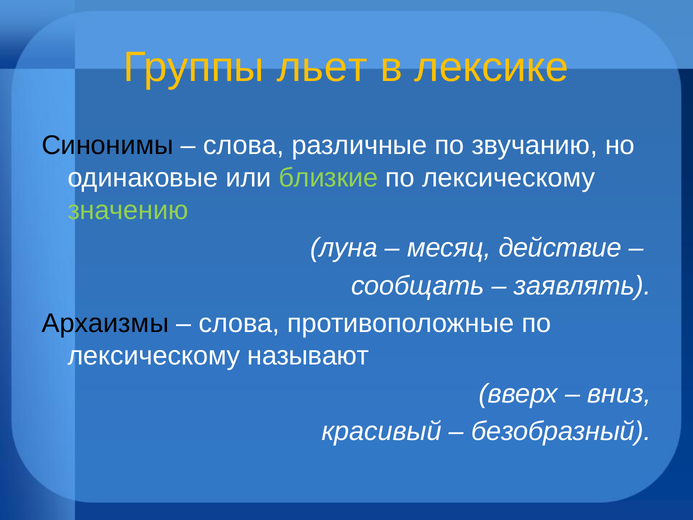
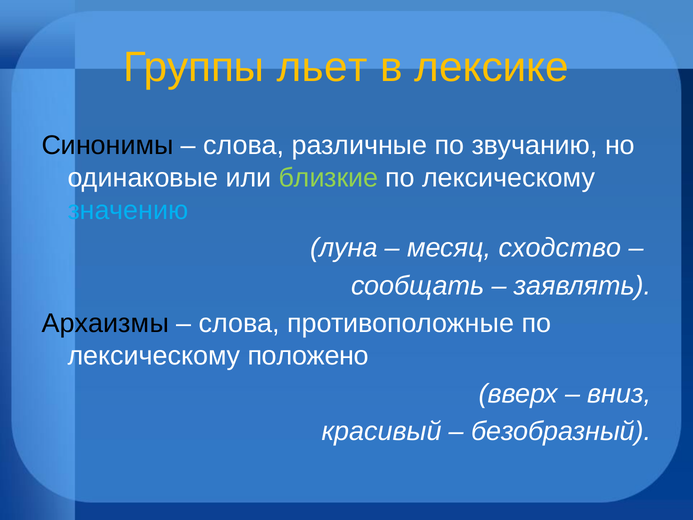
значению colour: light green -> light blue (128, 210)
действие: действие -> сходство (560, 248)
называют: называют -> положено (308, 356)
